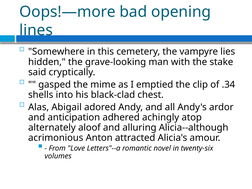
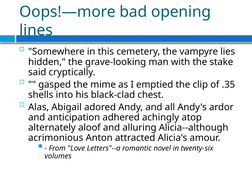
.34: .34 -> .35 (228, 85)
